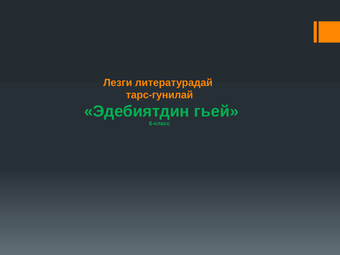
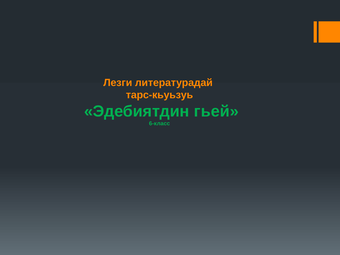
тарс-гунилай: тарс-гунилай -> тарс-кьуьзуь (159, 95)
